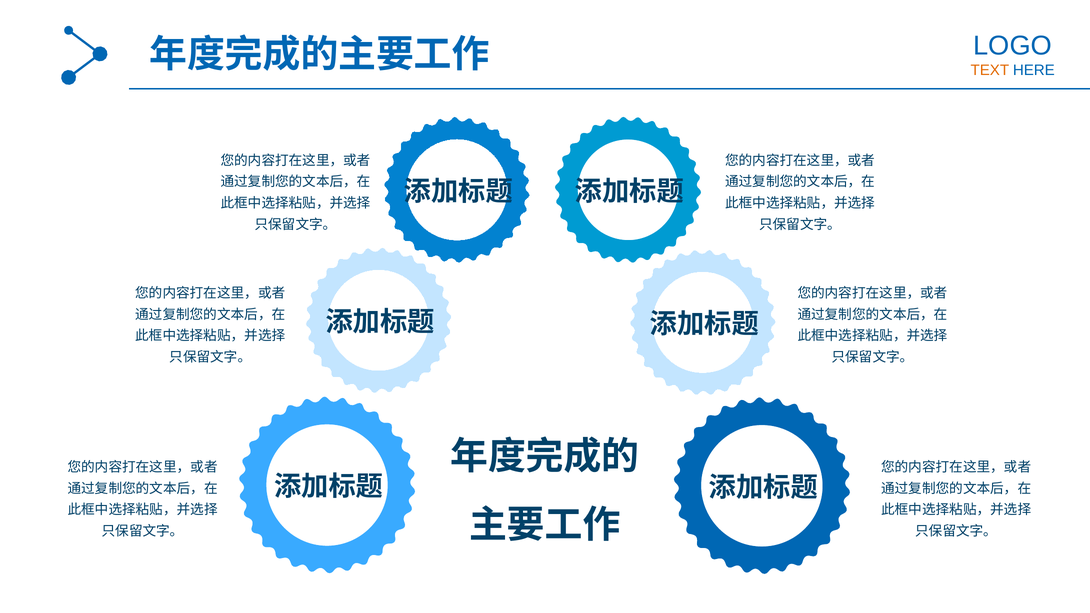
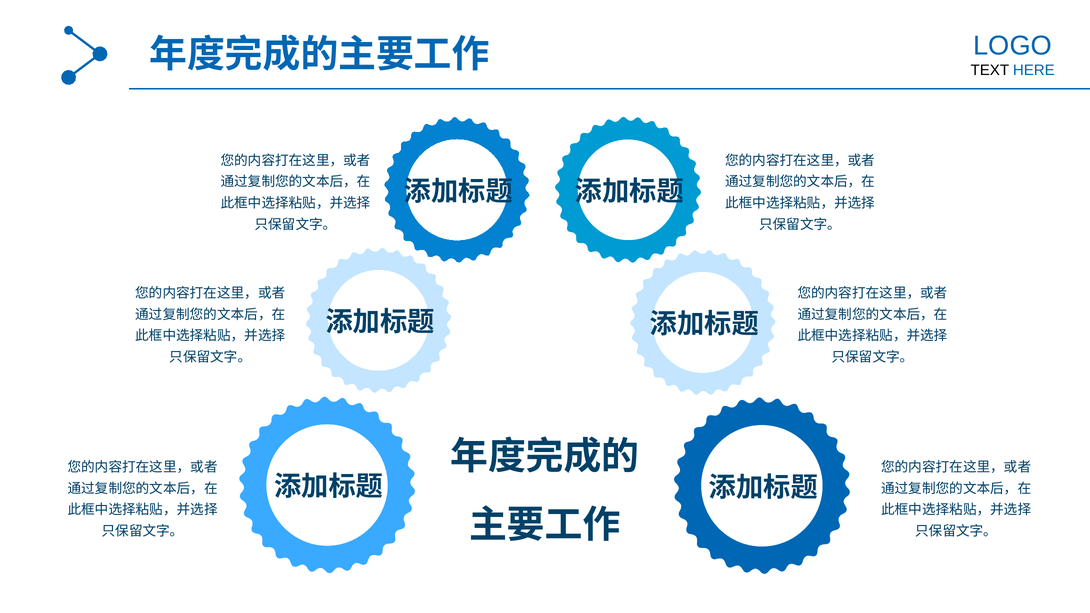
TEXT colour: orange -> black (990, 70)
